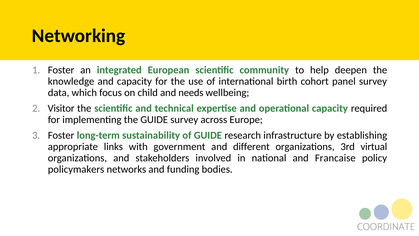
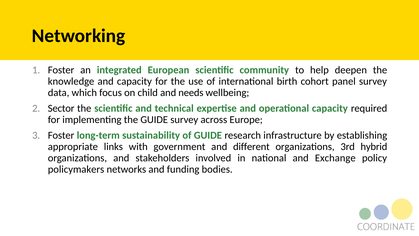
Visitor: Visitor -> Sector (61, 108)
virtual: virtual -> hybrid (374, 146)
Francaise: Francaise -> Exchange (335, 158)
